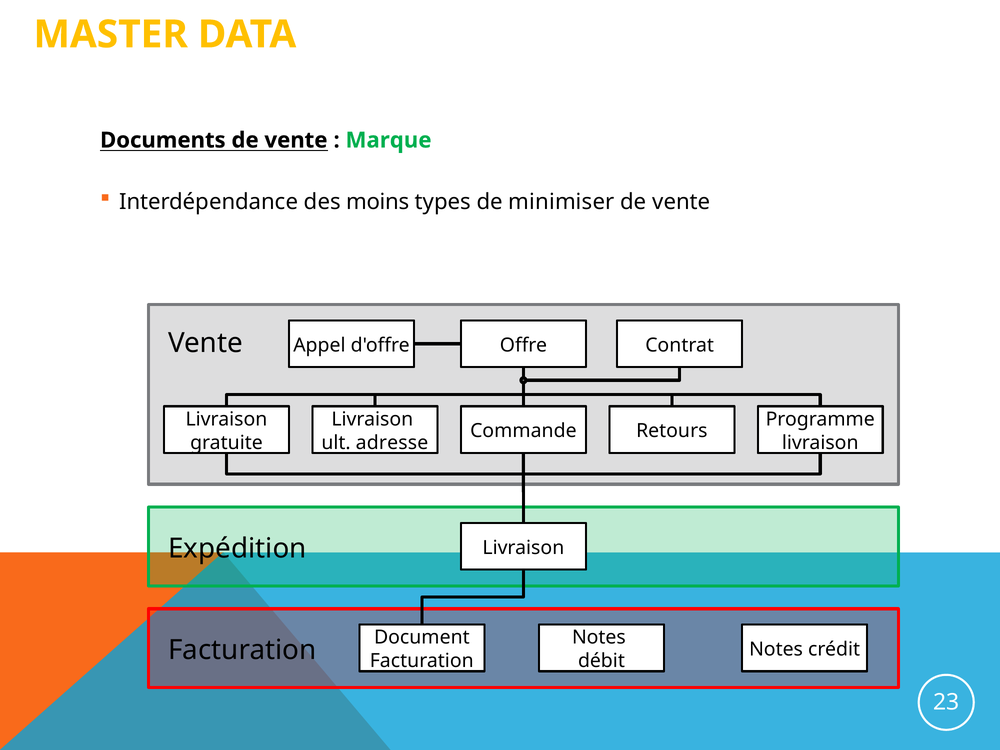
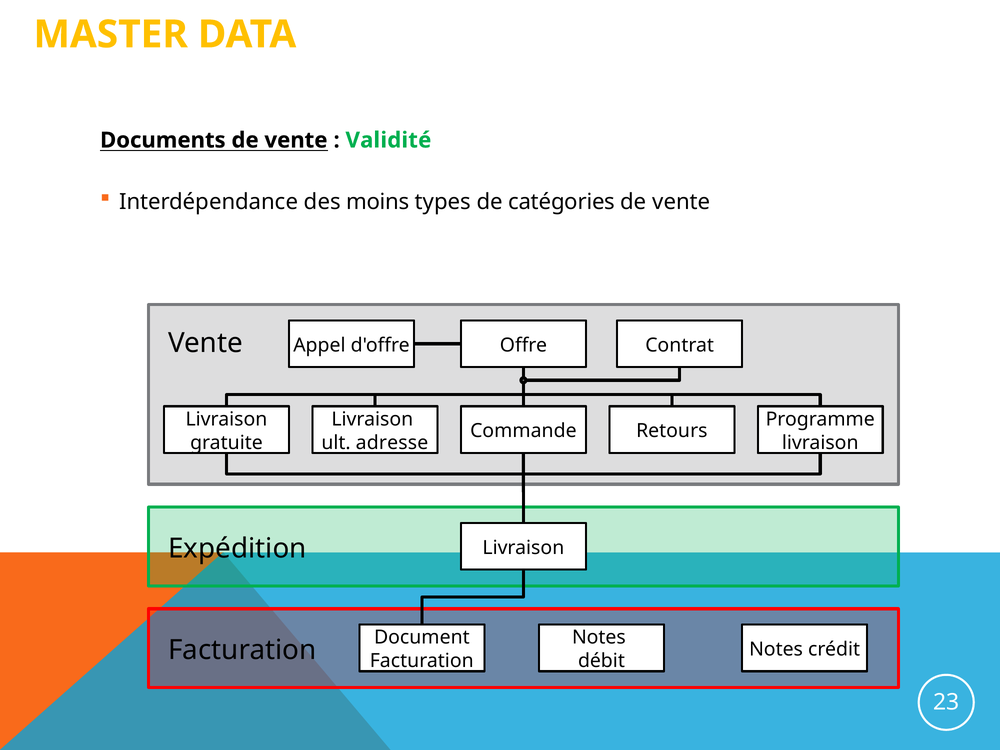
Marque: Marque -> Validité (388, 140)
minimiser: minimiser -> catégories (562, 202)
